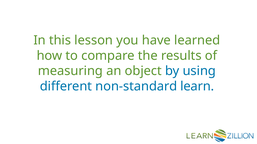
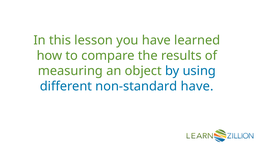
non-standard learn: learn -> have (197, 87)
